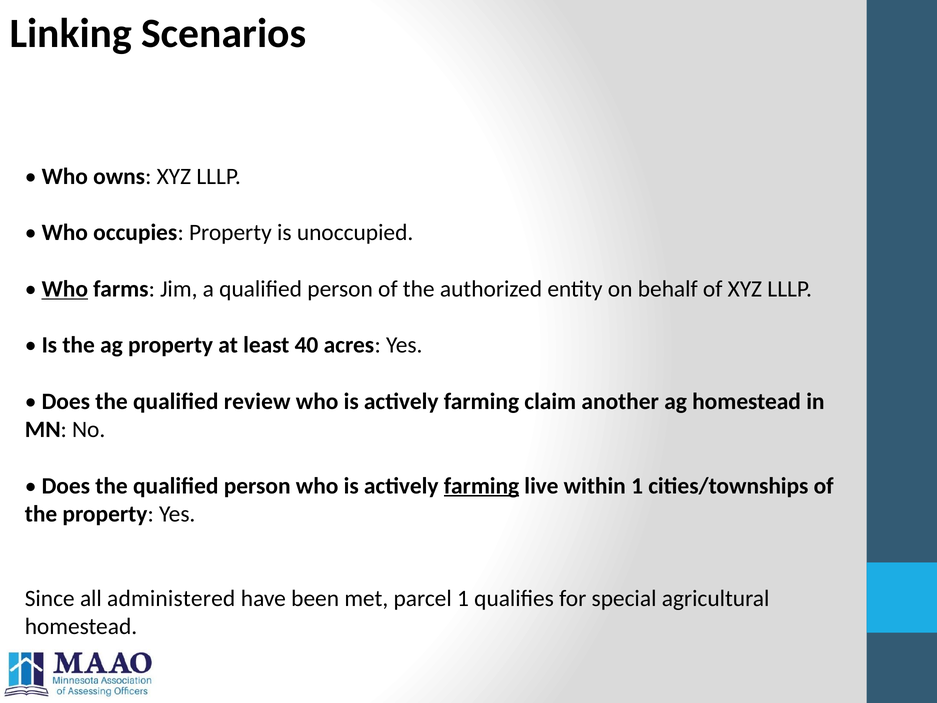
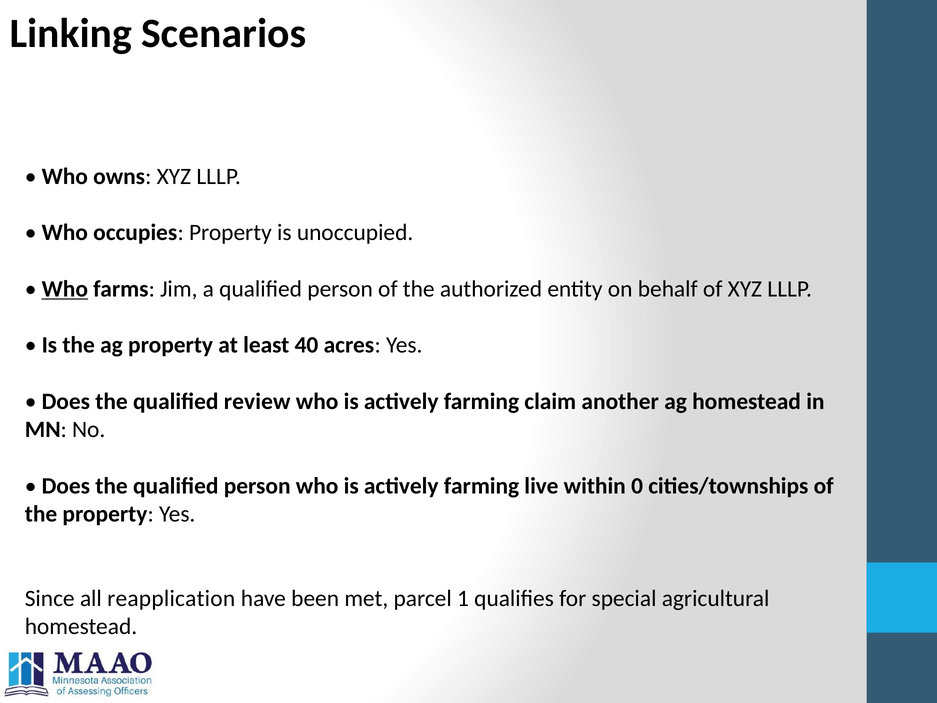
farming underline: present -> none (481, 486)
within 1: 1 -> 0 (637, 486)
administered: administered -> reapplication (171, 598)
